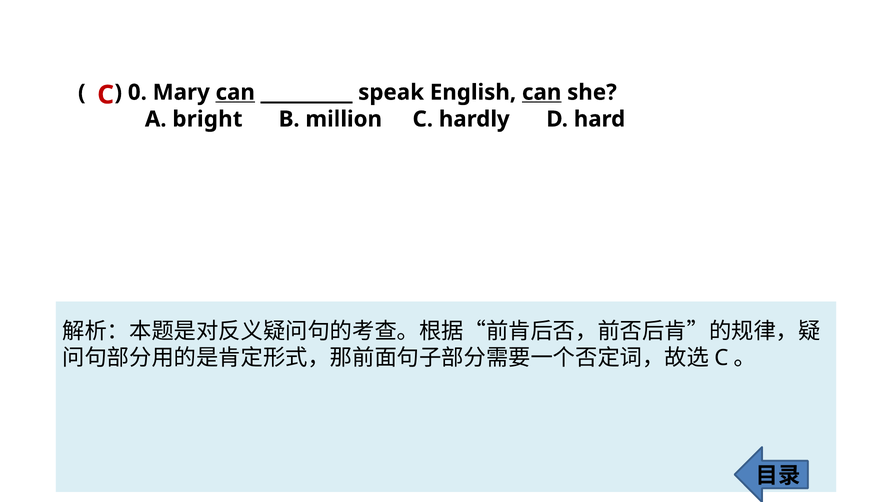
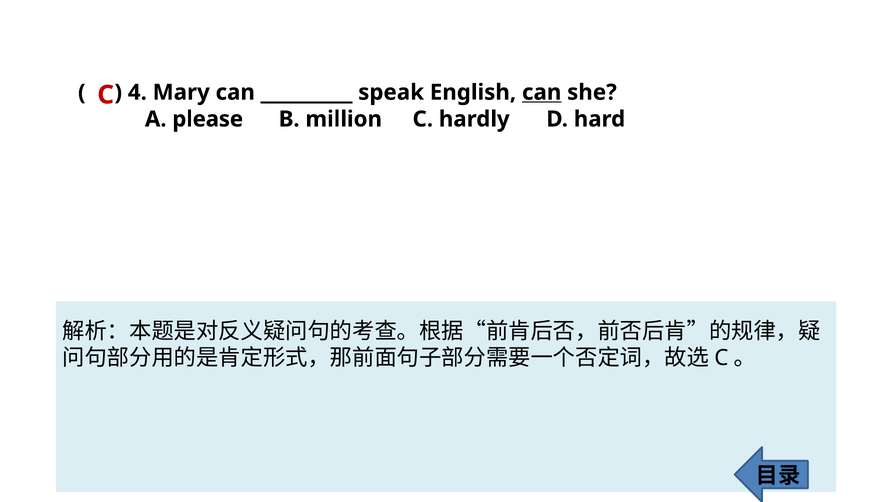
0: 0 -> 4 (137, 92)
can underline: present -> none (235, 92)
bright: bright -> please (208, 119)
